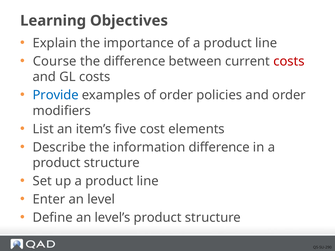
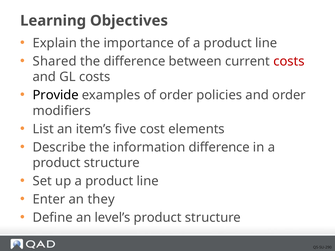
Course: Course -> Shared (55, 61)
Provide colour: blue -> black (56, 95)
level: level -> they (101, 200)
